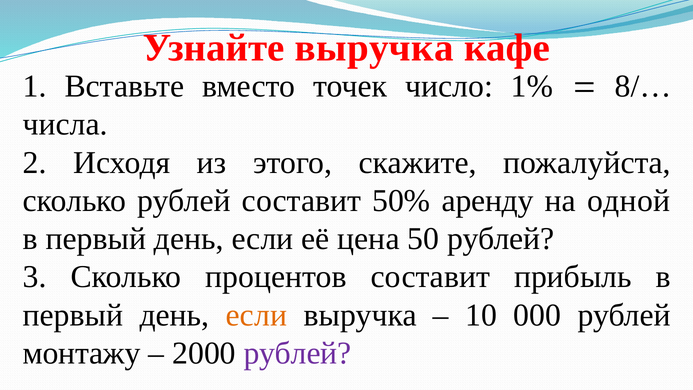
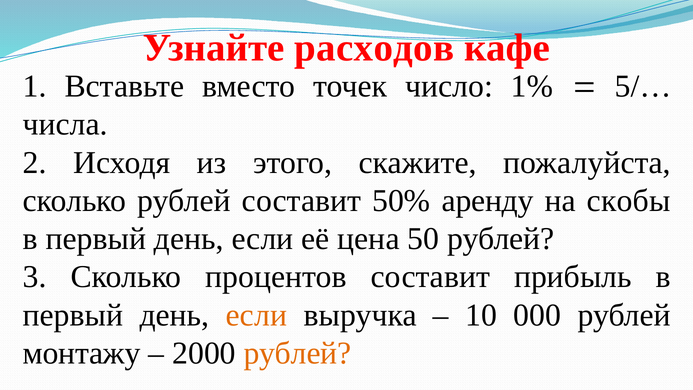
Узнайте выручка: выручка -> расходов (374, 48)
8/…: 8/… -> 5/… (643, 86)
одной: одной -> скобы (629, 201)
рублей colour: purple -> orange (297, 353)
